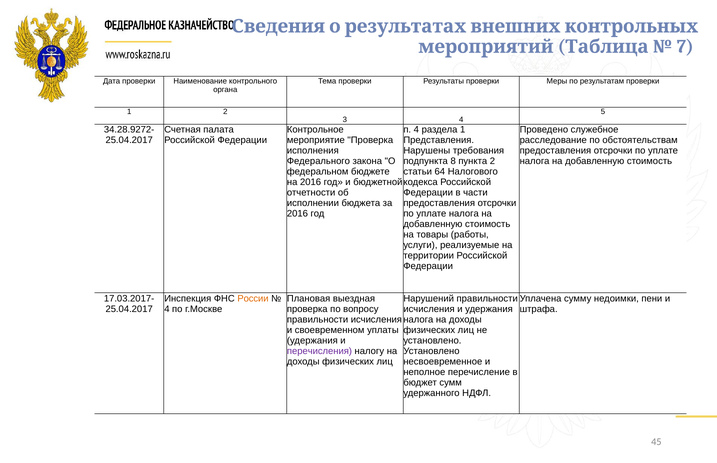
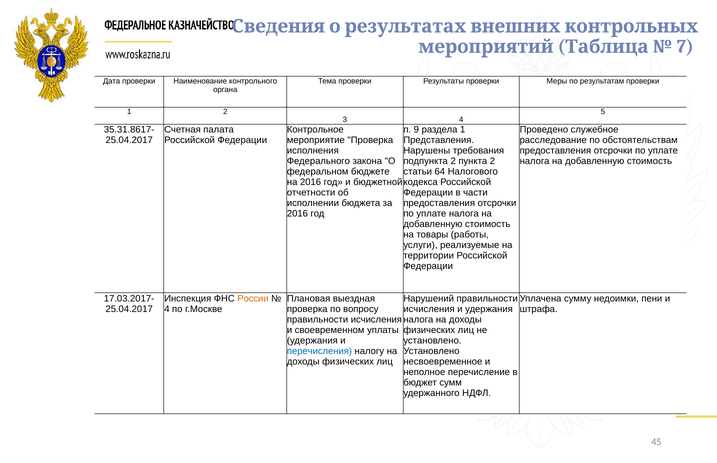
34.28.9272-: 34.28.9272- -> 35.31.8617- (129, 130)
п 4: 4 -> 9 (416, 130)
подпункта 8: 8 -> 2 (453, 161)
перечисления colour: purple -> blue (320, 351)
